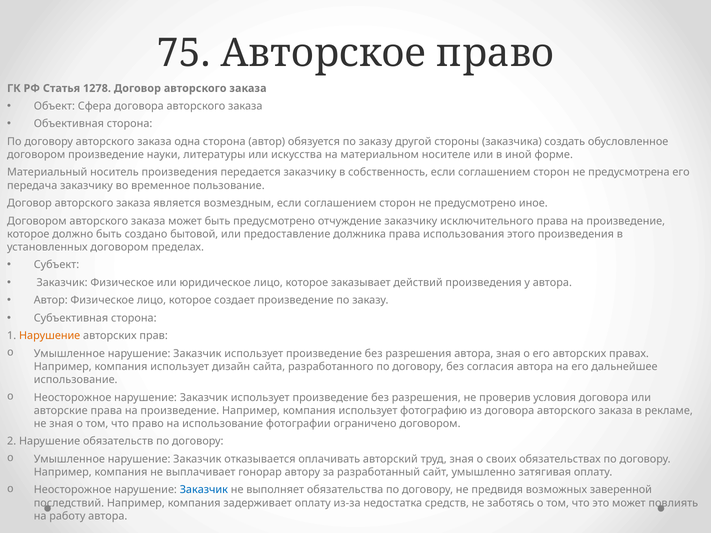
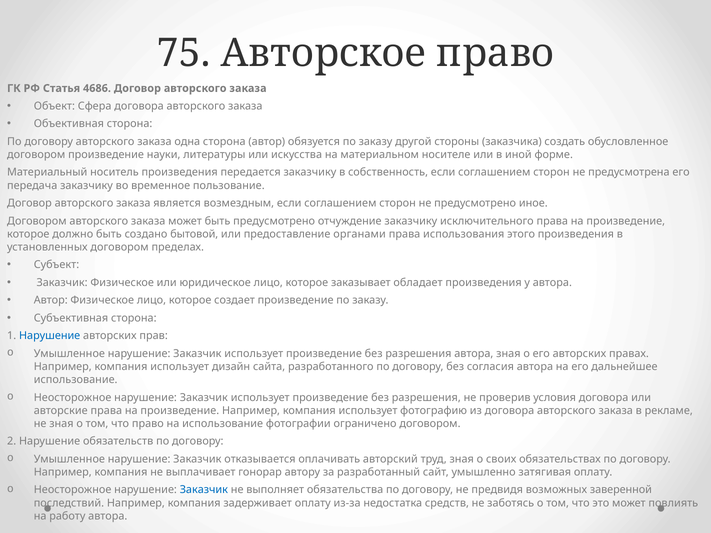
1278: 1278 -> 4686 (97, 88)
должника: должника -> органами (360, 234)
действий: действий -> обладает (418, 283)
Нарушение colour: orange -> blue (50, 336)
